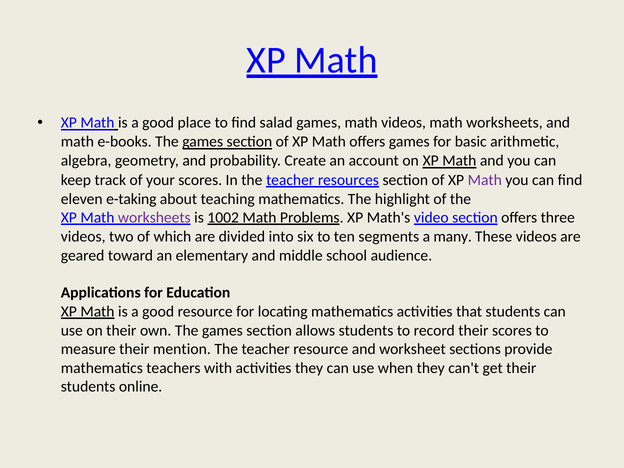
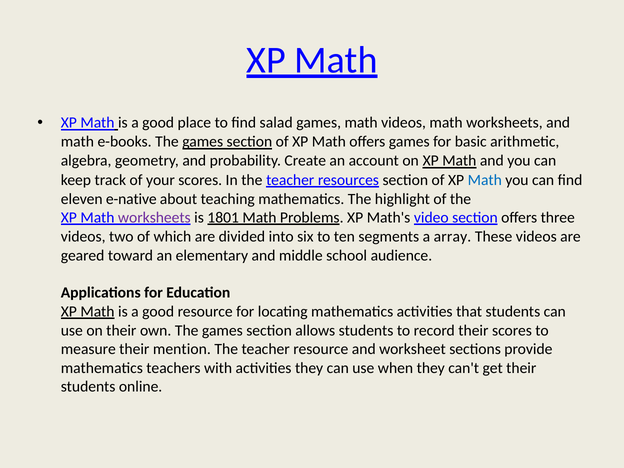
Math colour: purple -> blue (485, 180)
e-taking: e-taking -> e-native (131, 199)
1002: 1002 -> 1801 (223, 218)
many: many -> array (452, 237)
